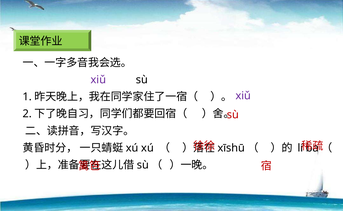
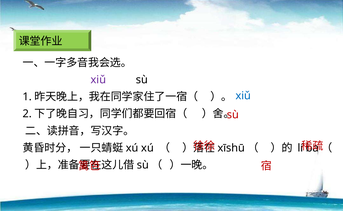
xiǔ colour: purple -> blue (243, 96)
